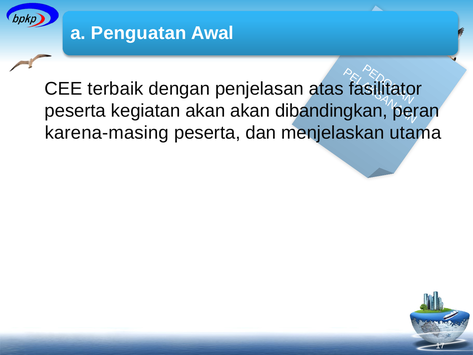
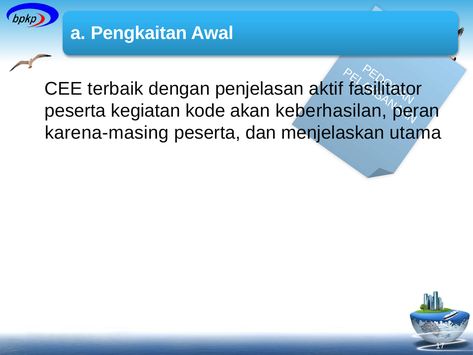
Penguatan: Penguatan -> Pengkaitan (139, 33)
atas: atas -> aktif (326, 89)
kegiatan akan: akan -> kode (205, 111)
dibandingkan: dibandingkan -> keberhasilan (331, 111)
